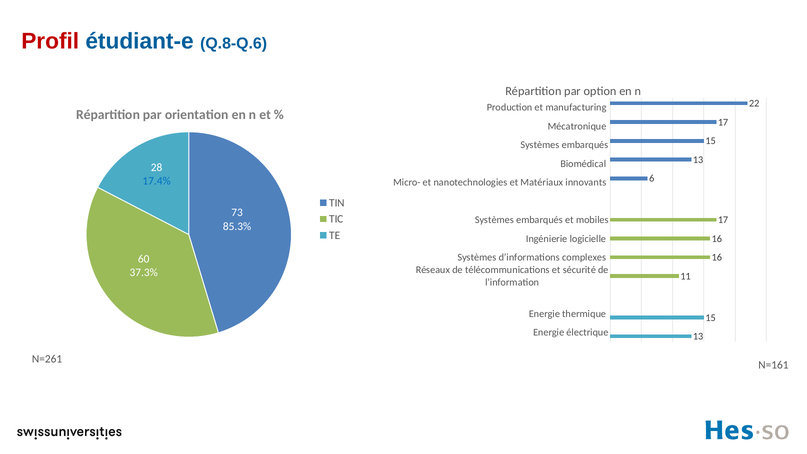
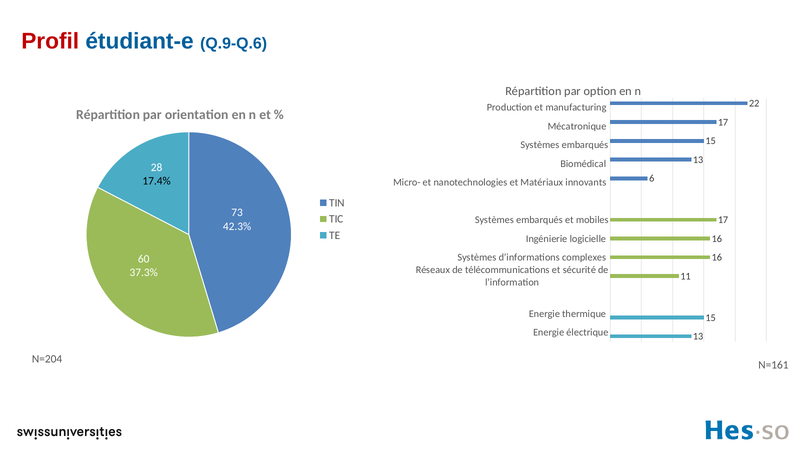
Q.8-Q.6: Q.8-Q.6 -> Q.9-Q.6 (234, 43)
17.4% colour: blue -> black (157, 181)
85.3%: 85.3% -> 42.3% (237, 226)
N=261: N=261 -> N=204 (47, 359)
